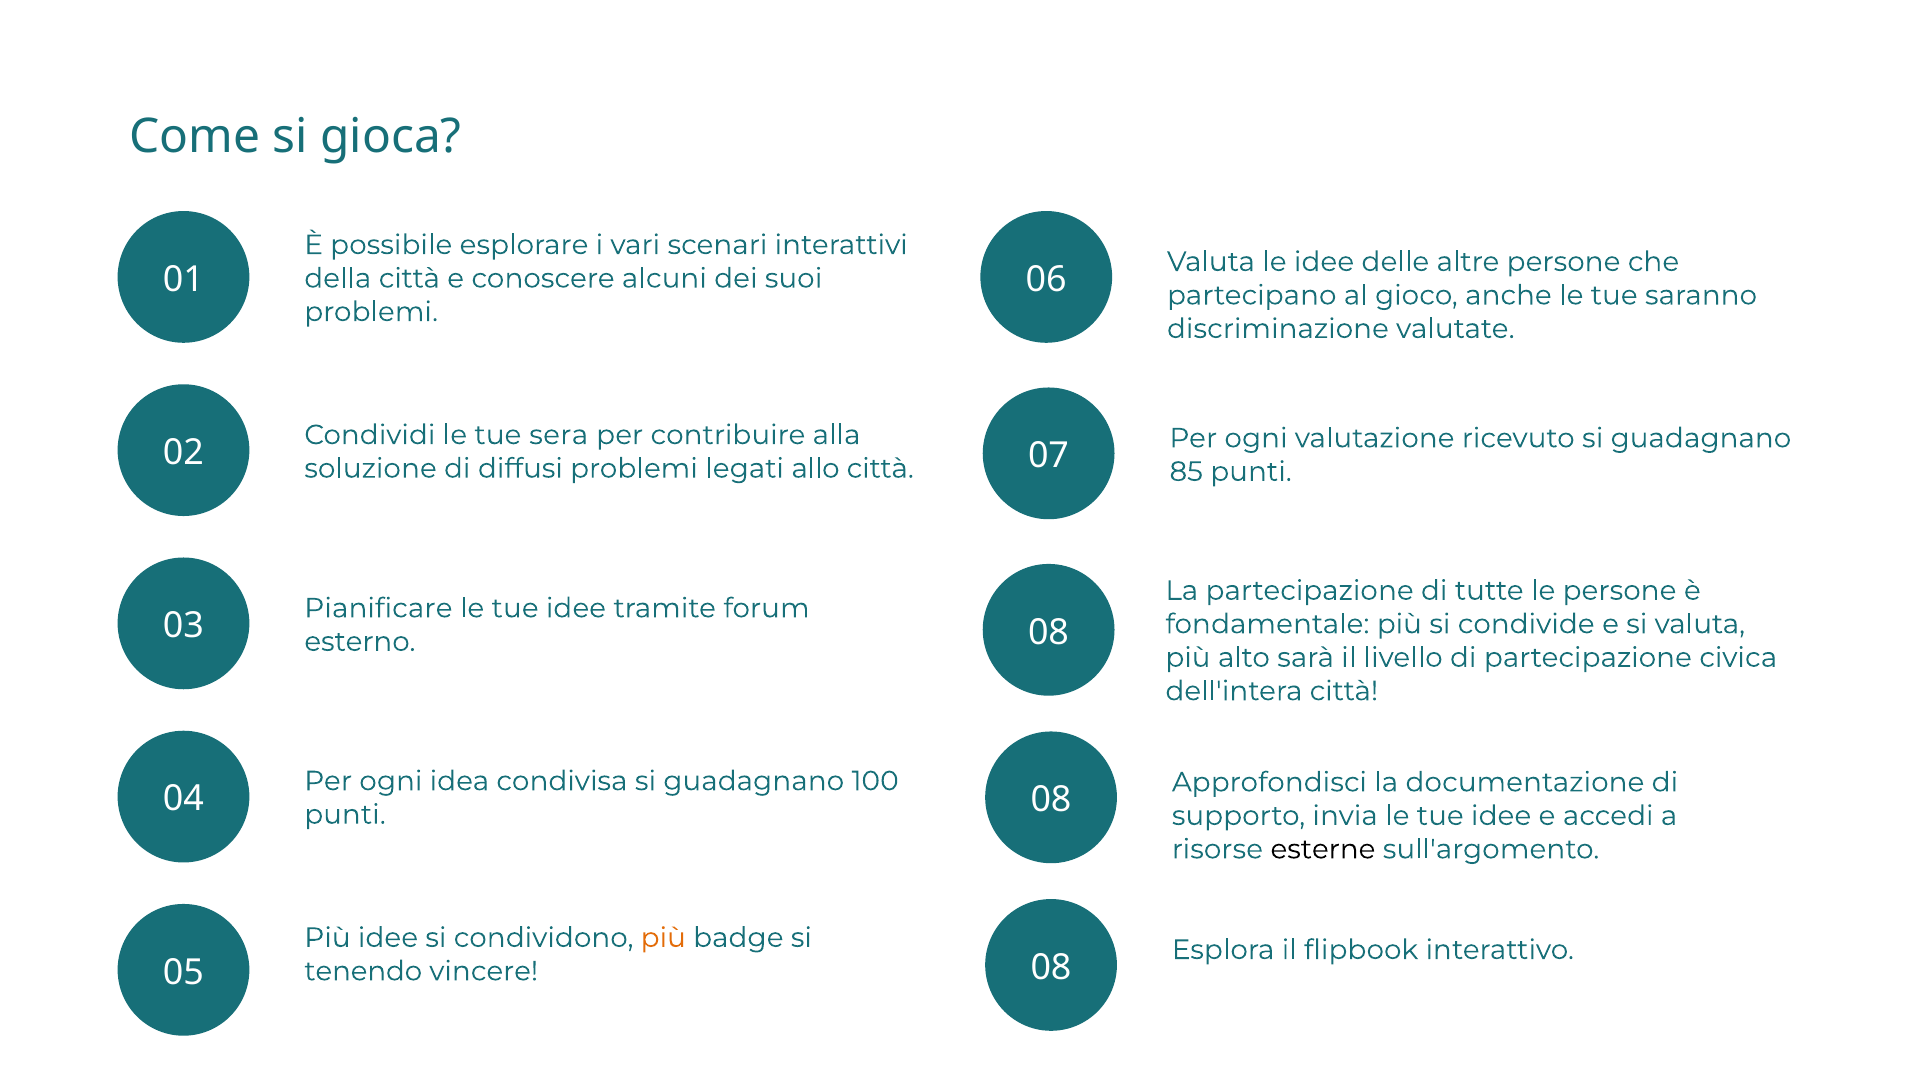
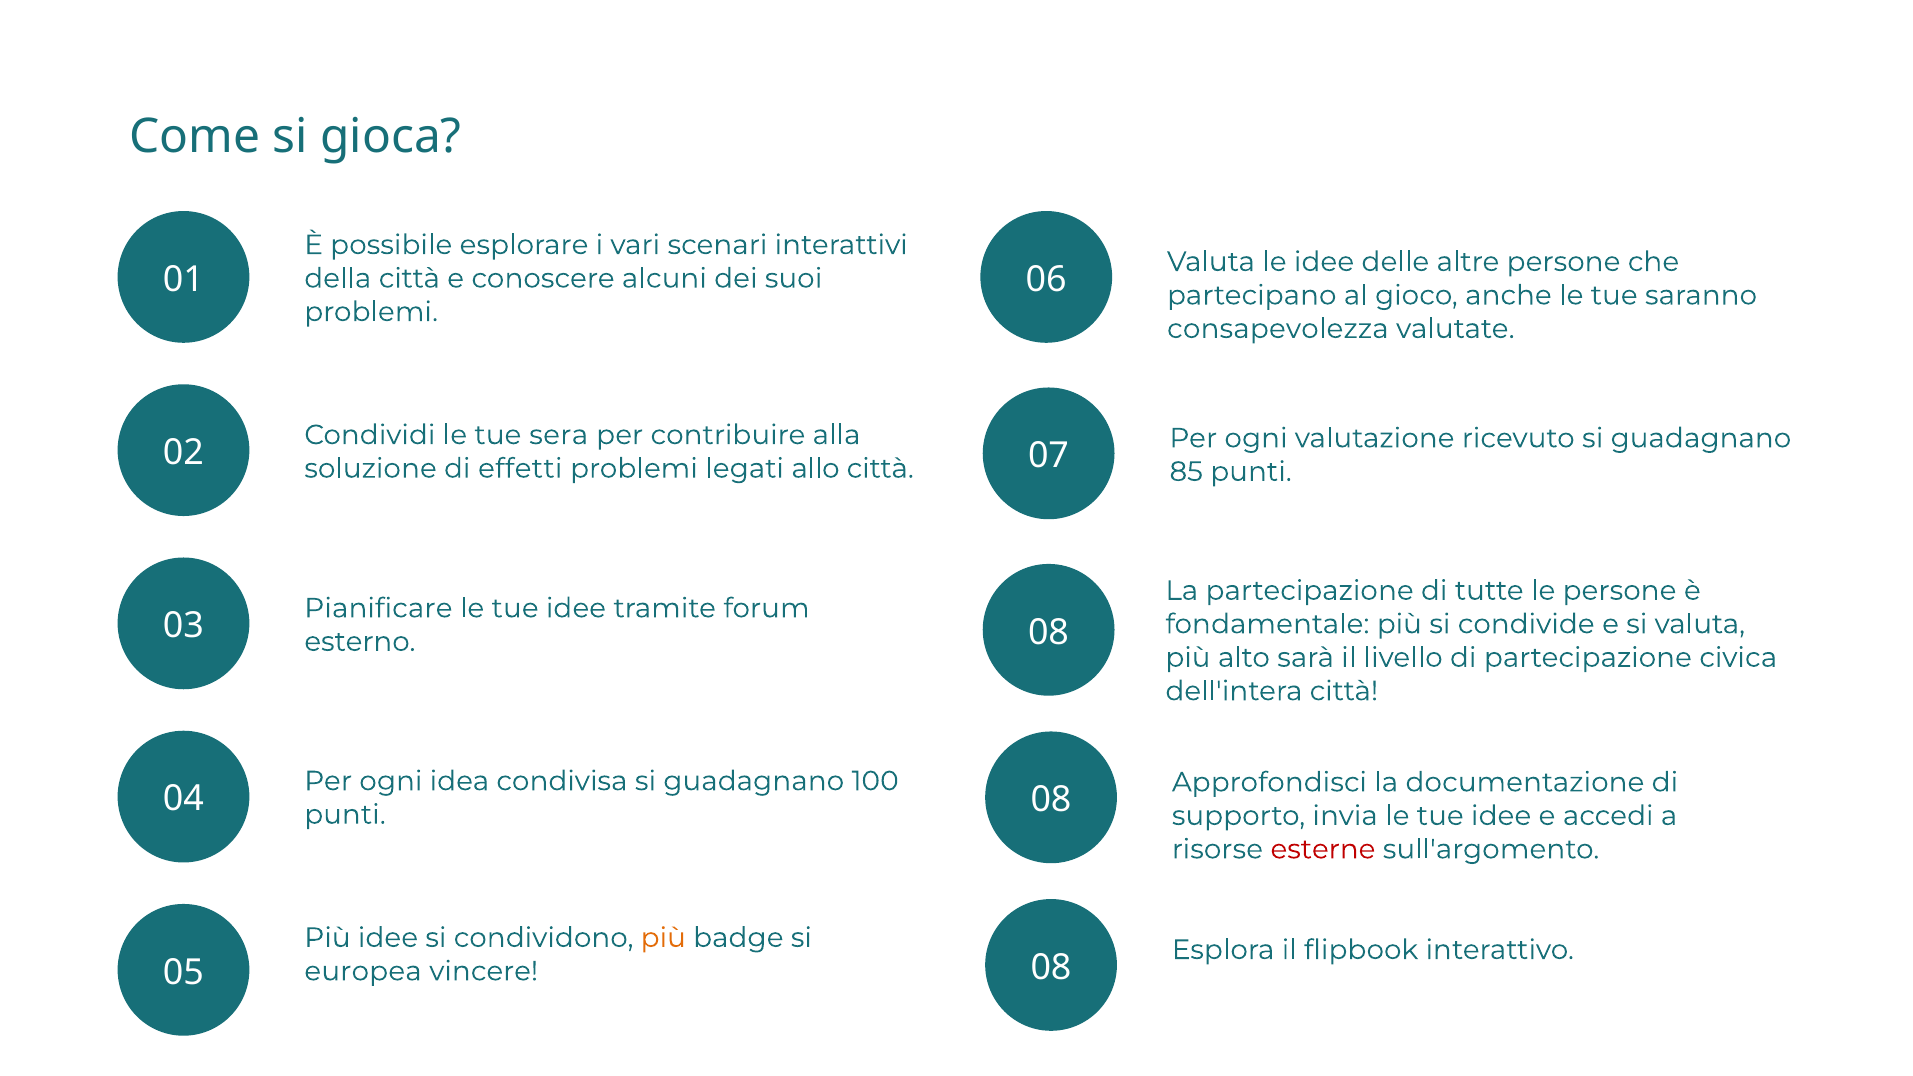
discriminazione: discriminazione -> consapevolezza (1278, 329)
diffusi: diffusi -> effetti (520, 468)
esterne colour: black -> red (1323, 849)
tenendo: tenendo -> europea (363, 971)
